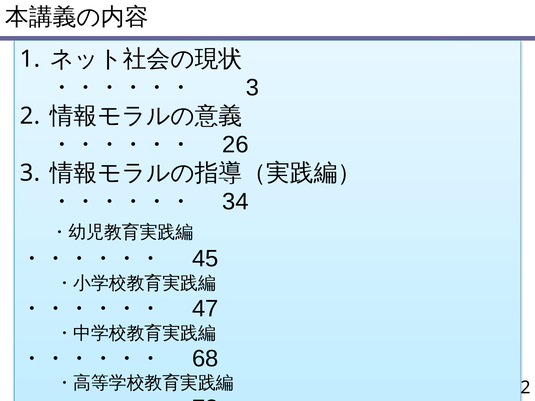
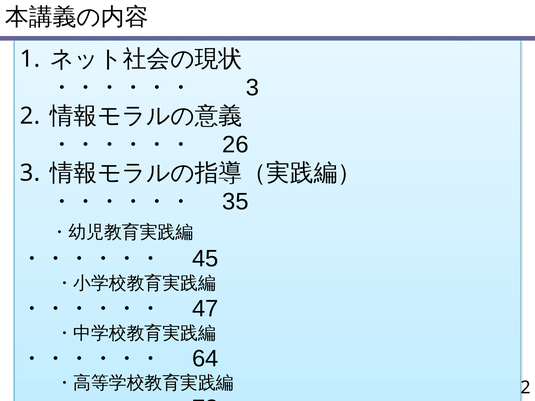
34: 34 -> 35 (235, 202)
68: 68 -> 64 (205, 359)
